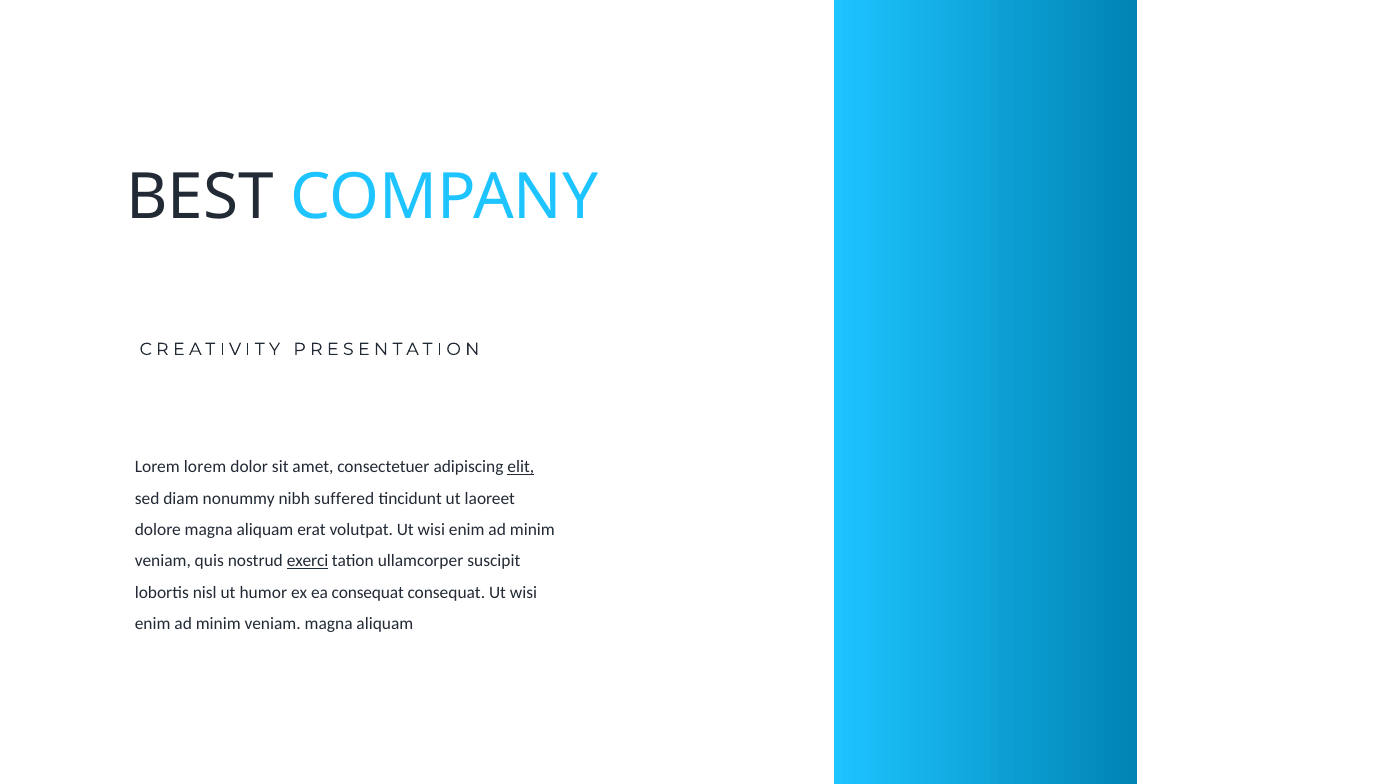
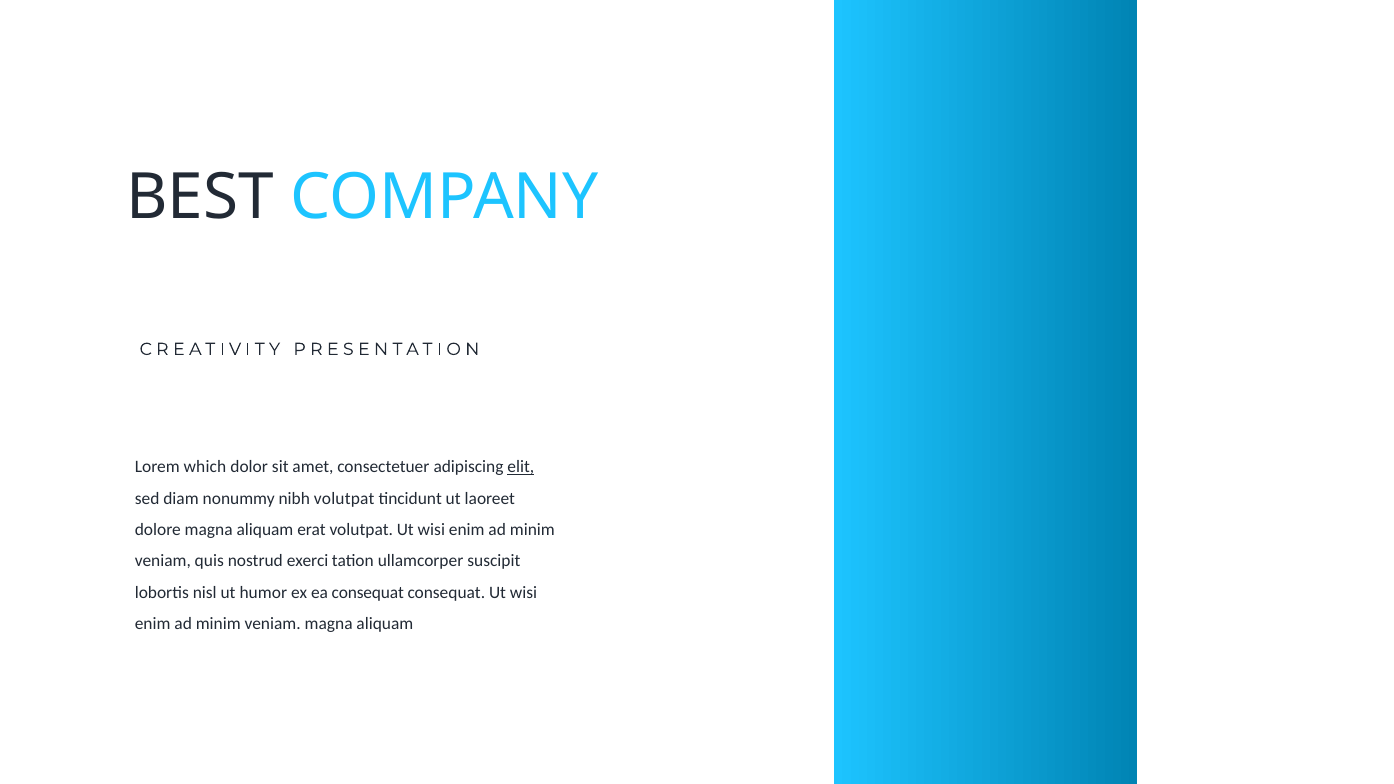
Lorem lorem: lorem -> which (205, 467)
nibh suffered: suffered -> volutpat (344, 498)
exerci underline: present -> none (308, 561)
